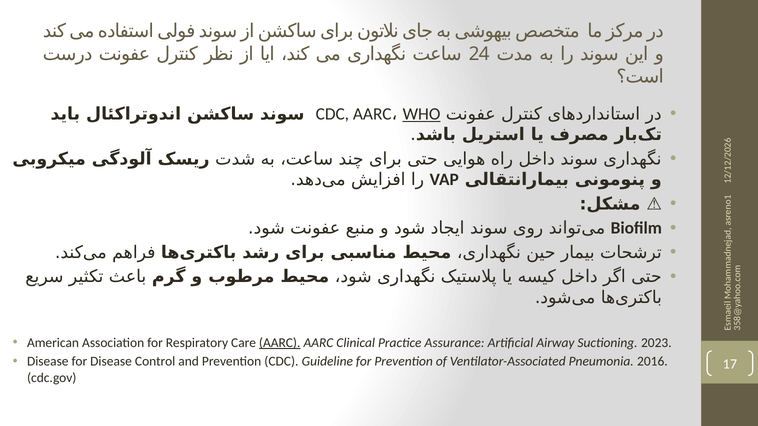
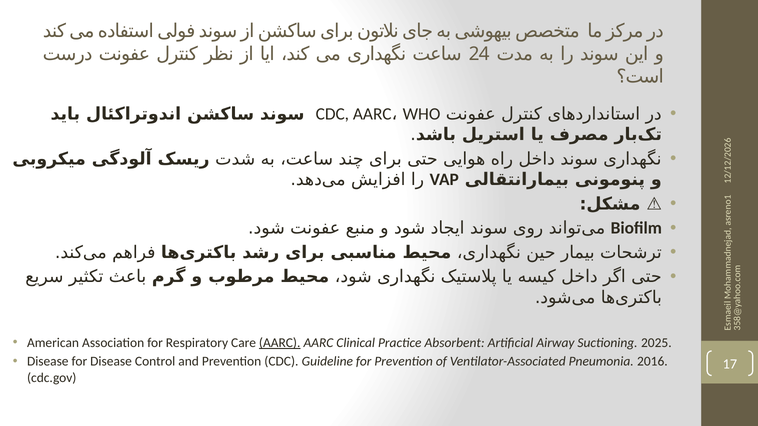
WHO underline: present -> none (422, 114)
Assurance: Assurance -> Absorbent (455, 343)
2023: 2023 -> 2025 (656, 343)
